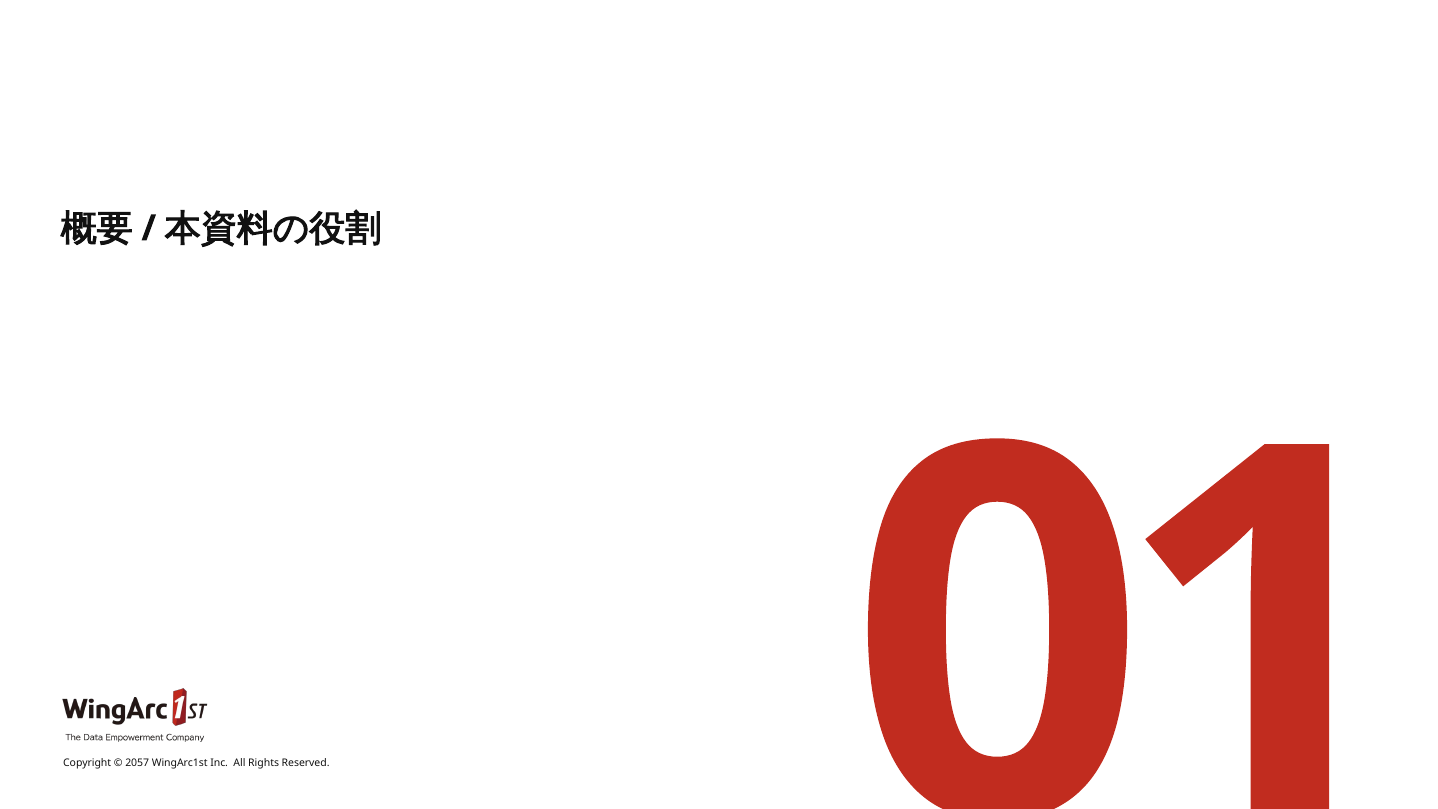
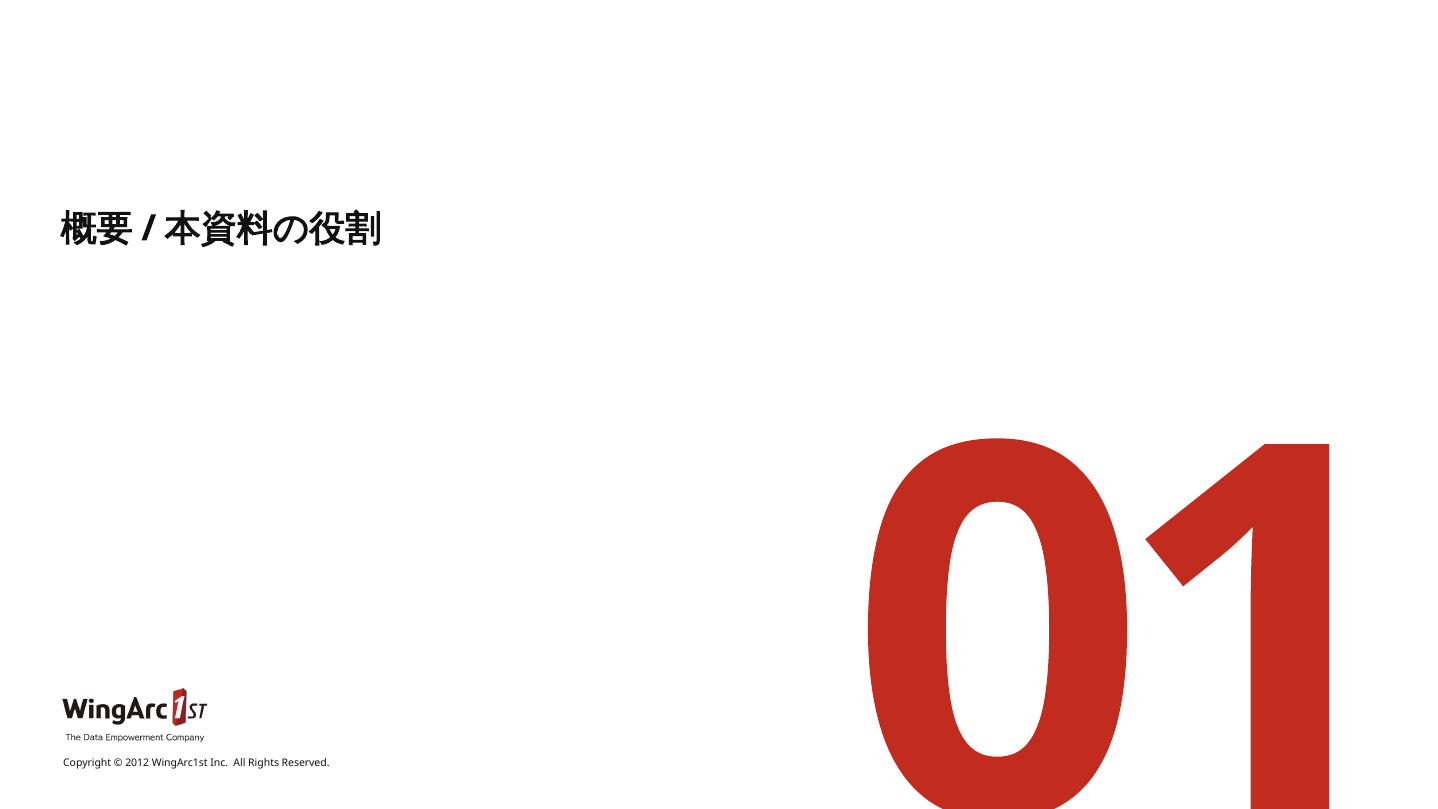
2057: 2057 -> 2012 (137, 763)
